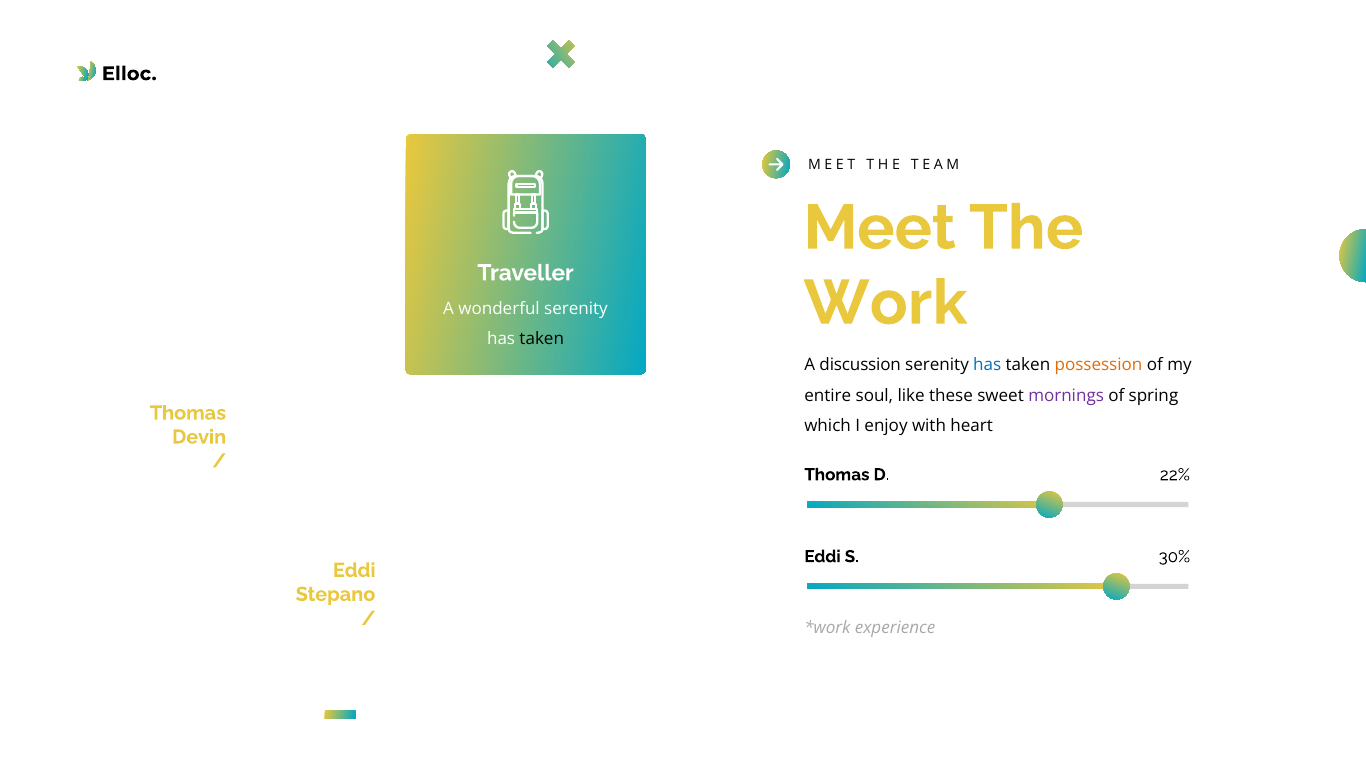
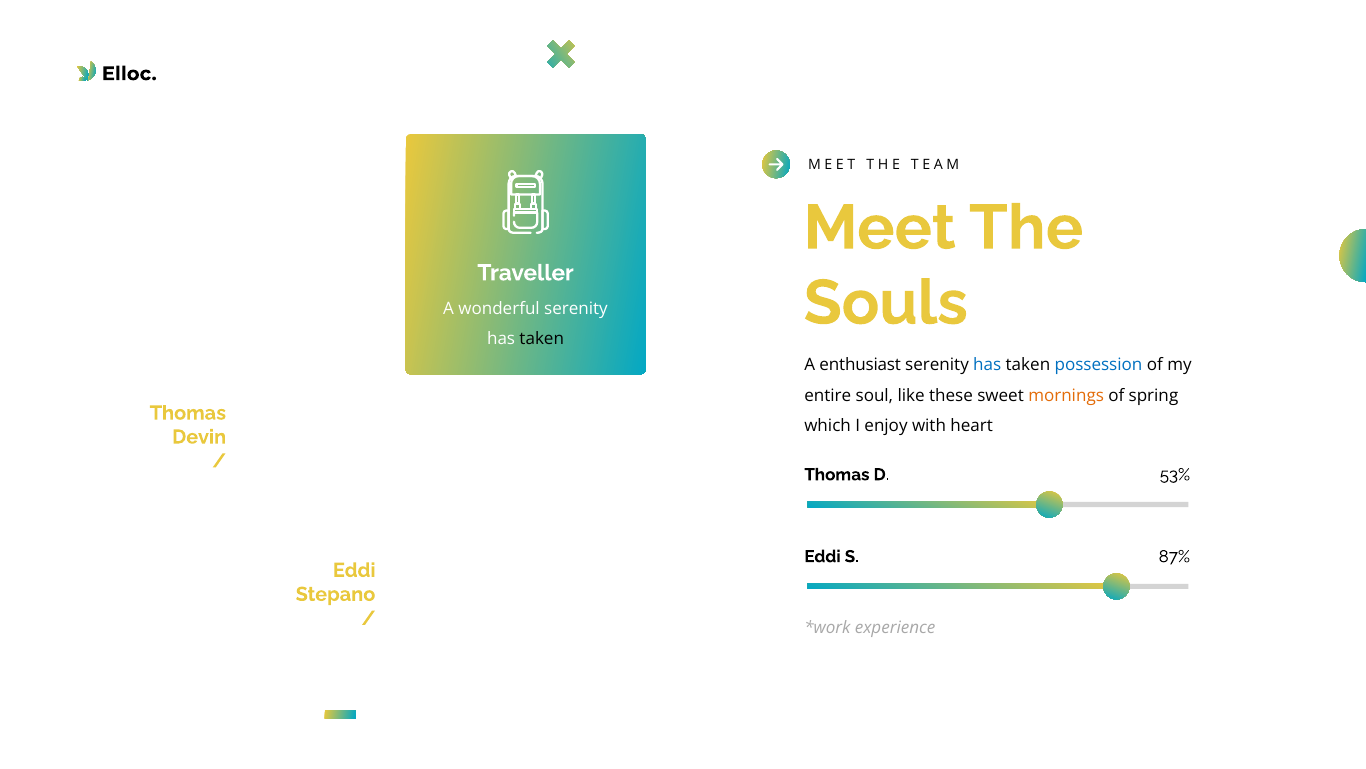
Work: Work -> Souls (886, 303)
discussion: discussion -> enthusiast (860, 365)
possession colour: orange -> blue (1099, 365)
mornings colour: purple -> orange (1066, 395)
22%: 22% -> 53% (1175, 474)
30%: 30% -> 87% (1174, 556)
